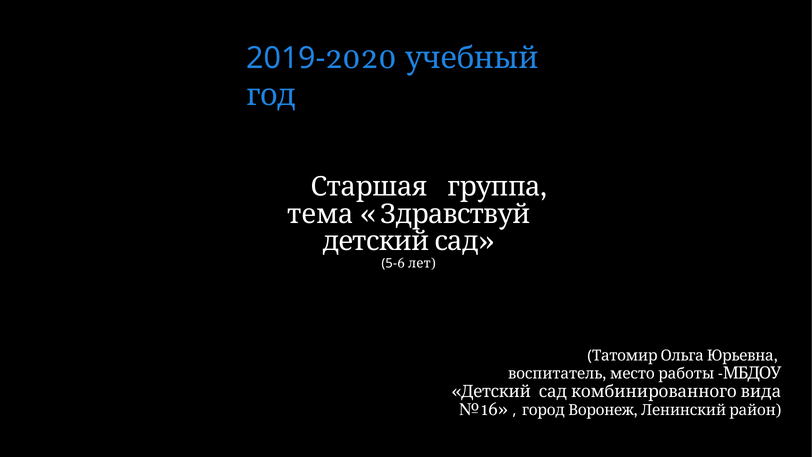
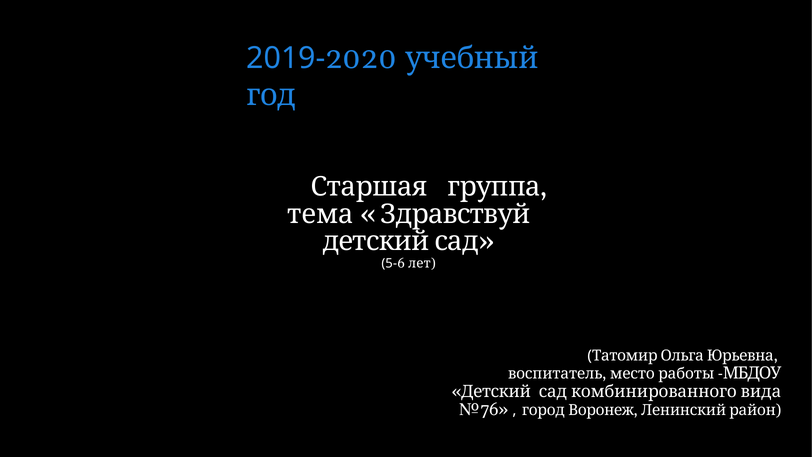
16: 16 -> 76 (495, 410)
